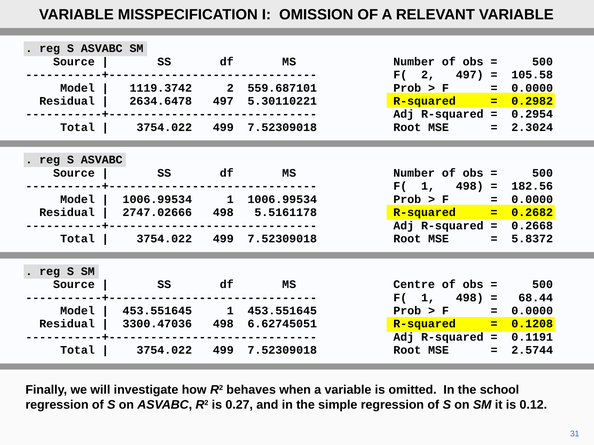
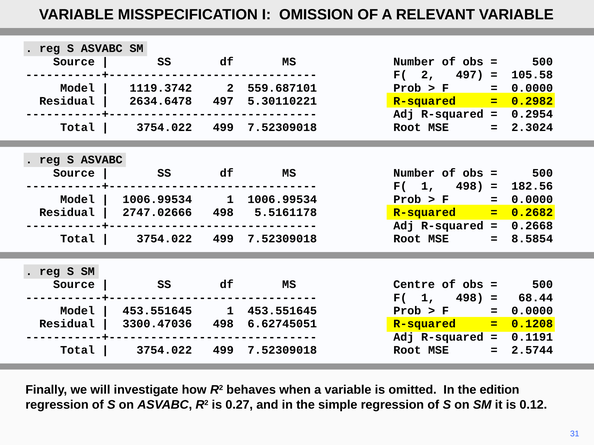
5.8372: 5.8372 -> 8.5854 (532, 239)
school: school -> edition (499, 390)
